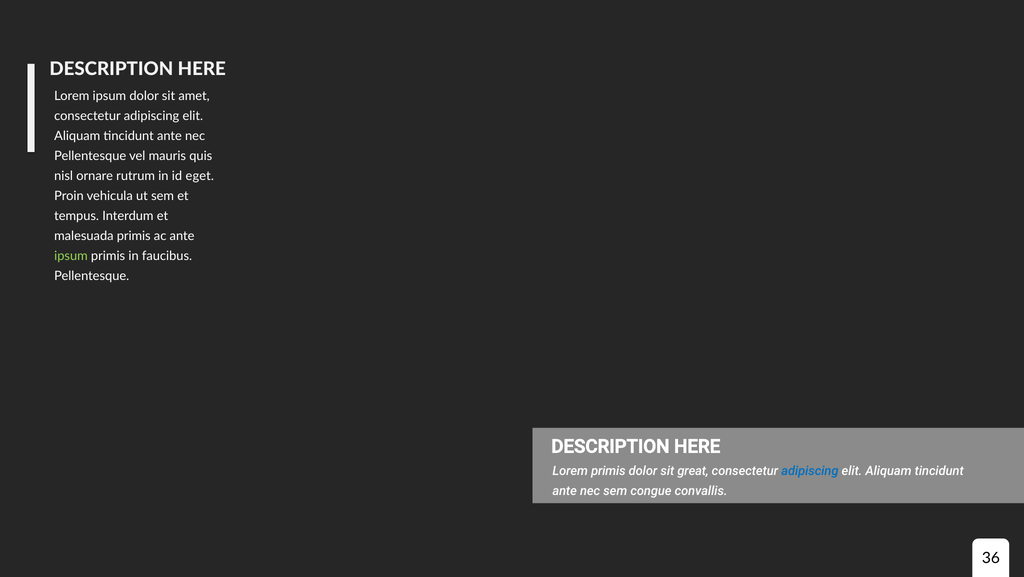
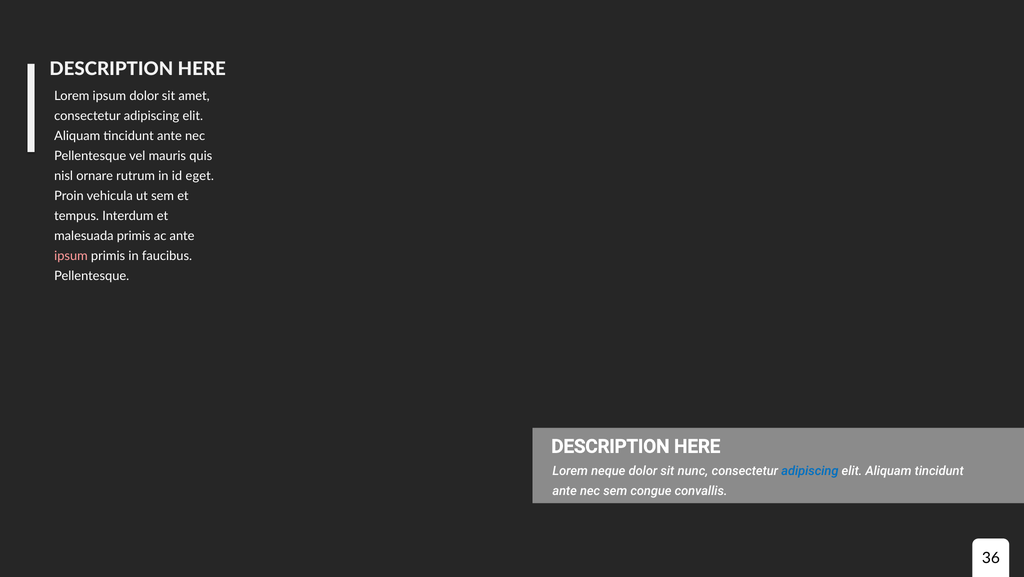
ipsum colour: light green -> pink (71, 256)
Lorem primis: primis -> neque (608, 471)
great: great -> nunc (693, 471)
